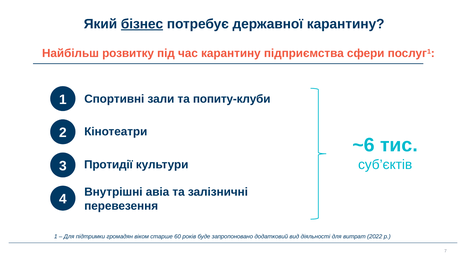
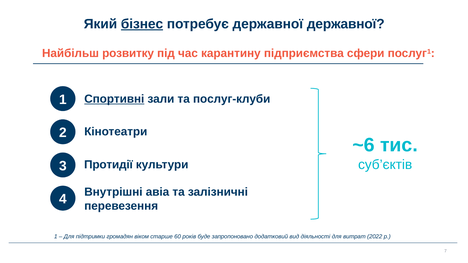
державної карантину: карантину -> державної (346, 24)
Спортивні underline: none -> present (114, 99)
попиту-клуби: попиту-клуби -> послуг-клуби (232, 99)
